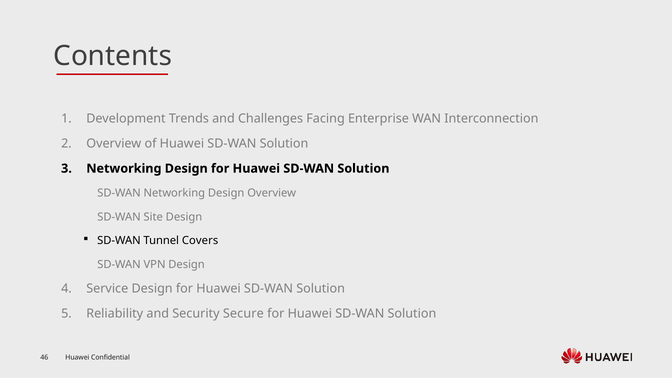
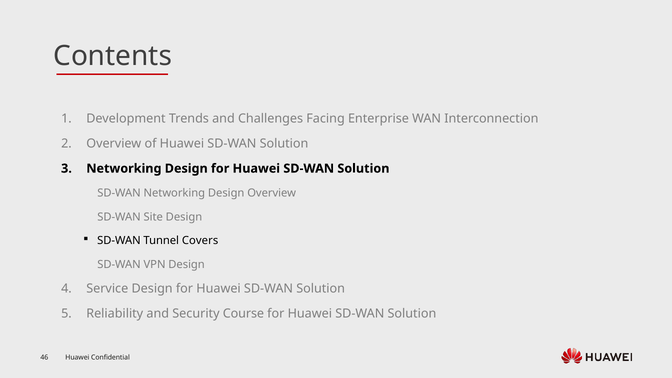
Secure: Secure -> Course (243, 314)
